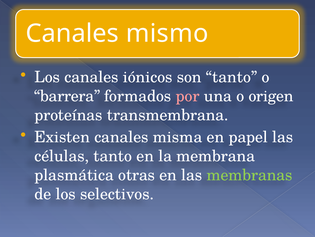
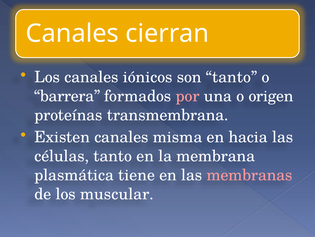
mismo: mismo -> cierran (167, 33)
papel: papel -> hacia (248, 137)
otras: otras -> tiene (137, 175)
membranas colour: light green -> pink (250, 175)
selectivos: selectivos -> muscular (117, 194)
